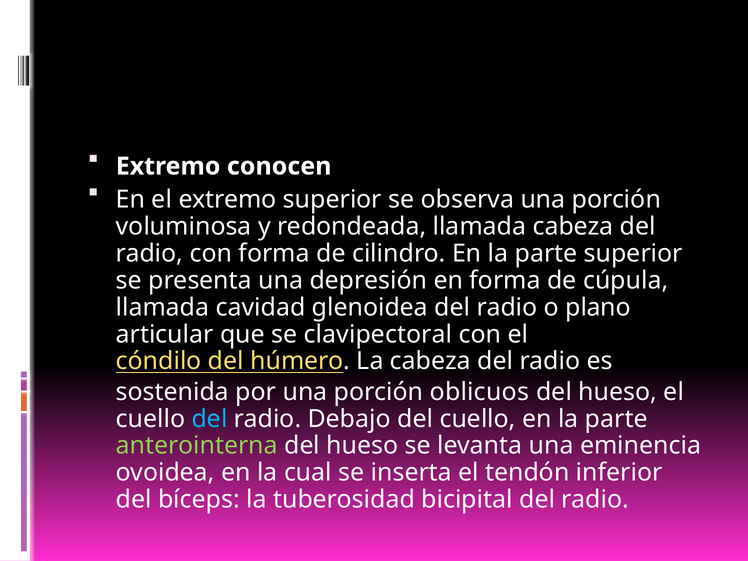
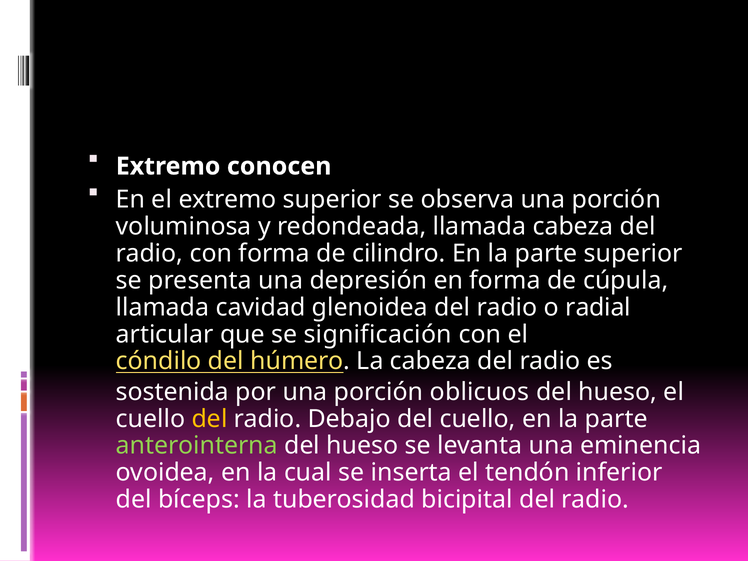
plano: plano -> radial (598, 307)
clavipectoral: clavipectoral -> significación (378, 334)
del colour: light blue -> yellow (210, 419)
